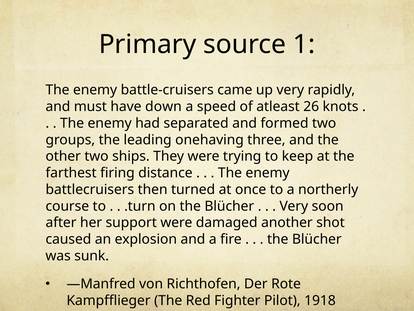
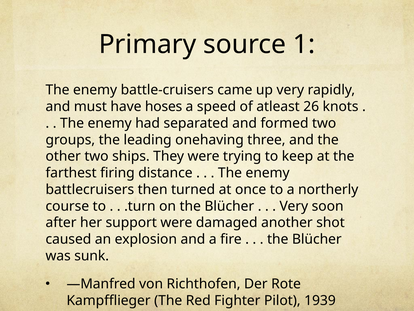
down: down -> hoses (164, 106)
1918: 1918 -> 1939 (320, 300)
